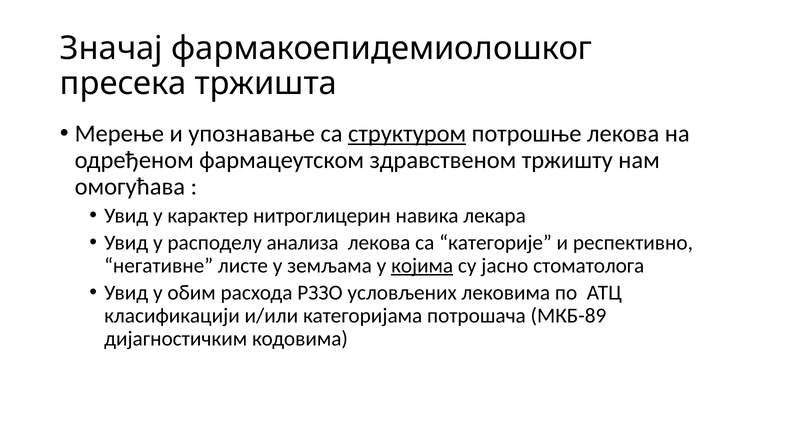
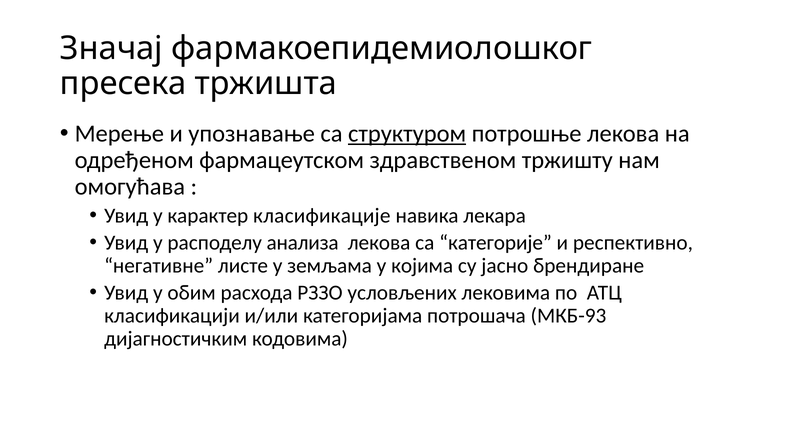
нитроглицерин: нитроглицерин -> класификације (322, 216)
којима underline: present -> none (422, 266)
стоматолога: стоматолога -> брендиране (589, 266)
МКБ-89: МКБ-89 -> МКБ-93 (568, 316)
